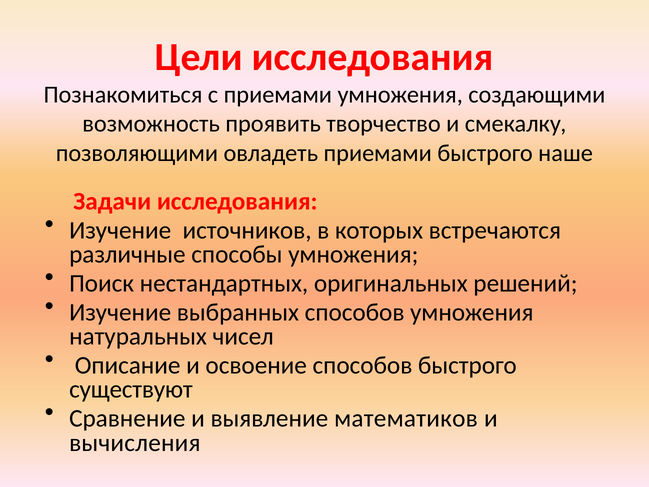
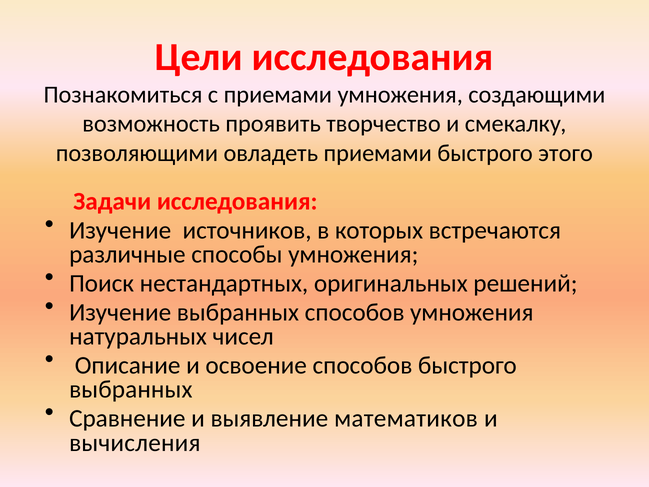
наше: наше -> этого (566, 153)
существуют: существуют -> выбранных (131, 389)
